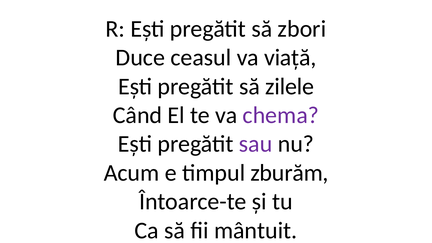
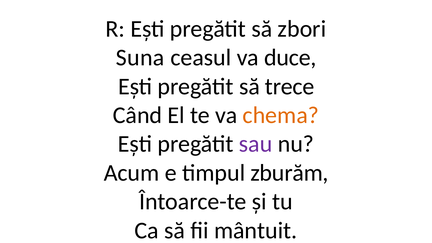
Duce: Duce -> Suna (140, 58)
viață: viață -> duce (290, 58)
zilele: zilele -> trece (290, 86)
chema colour: purple -> orange (281, 115)
